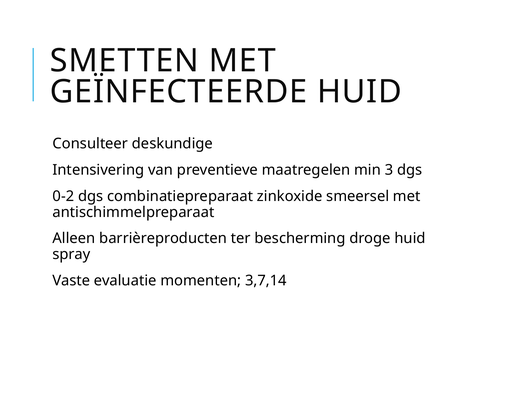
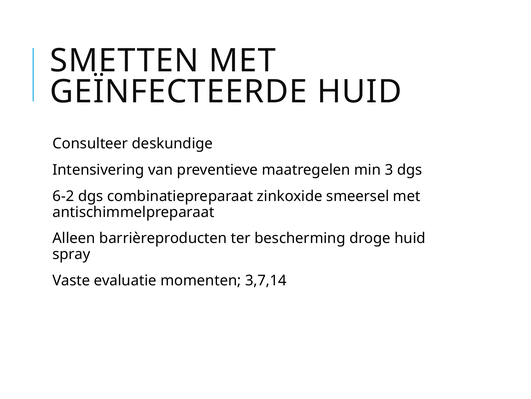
0-2: 0-2 -> 6-2 (63, 196)
